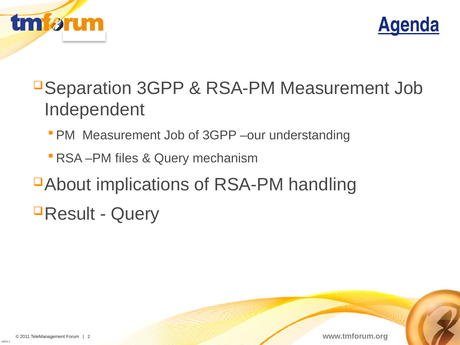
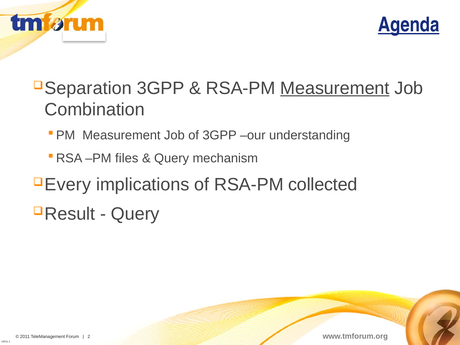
Measurement underline: none -> present (335, 88)
Independent: Independent -> Combination (95, 110)
About: About -> Every (68, 185)
handling: handling -> collected (323, 185)
